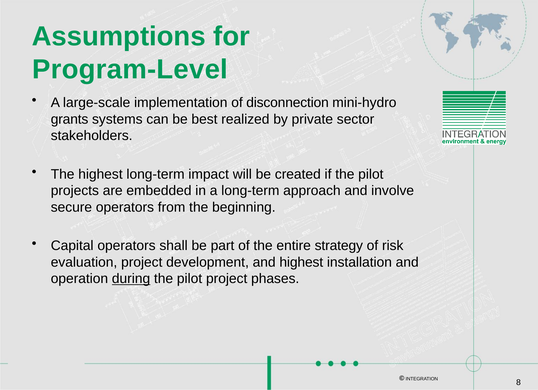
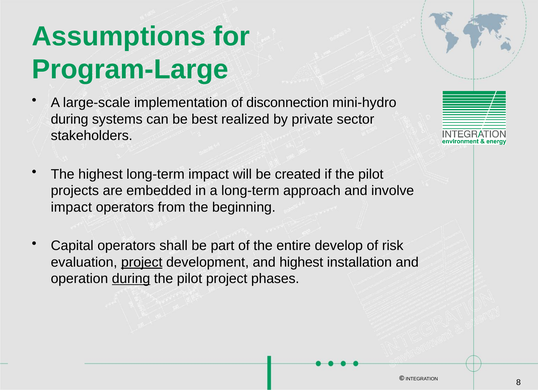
Program-Level: Program-Level -> Program-Large (130, 70)
grants: grants -> during (70, 119)
secure: secure -> impact (71, 207)
strategy: strategy -> develop (339, 246)
project underline: none -> present (142, 262)
